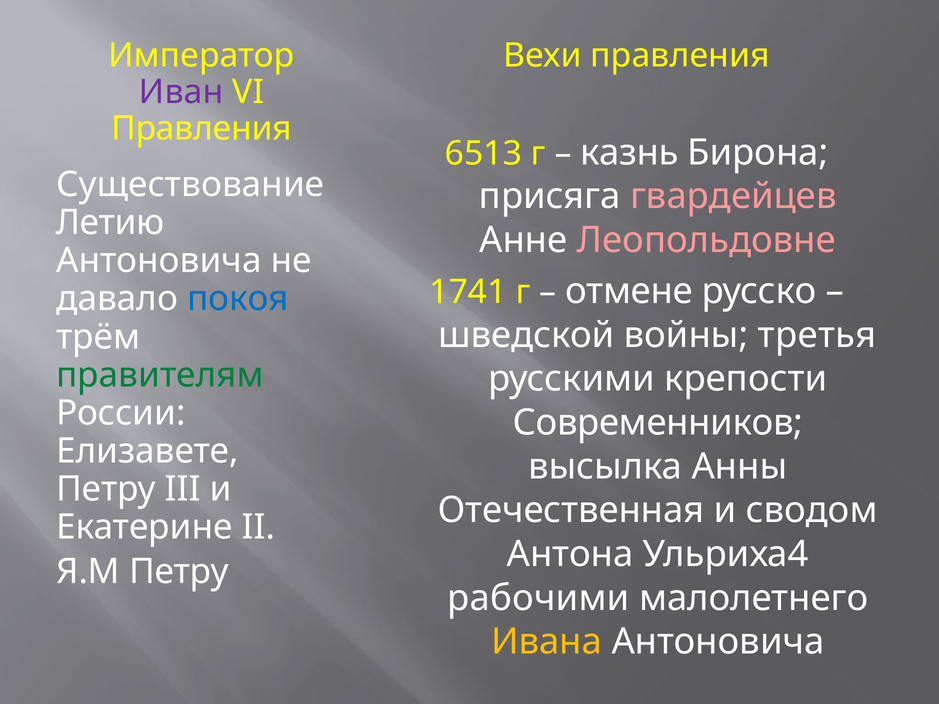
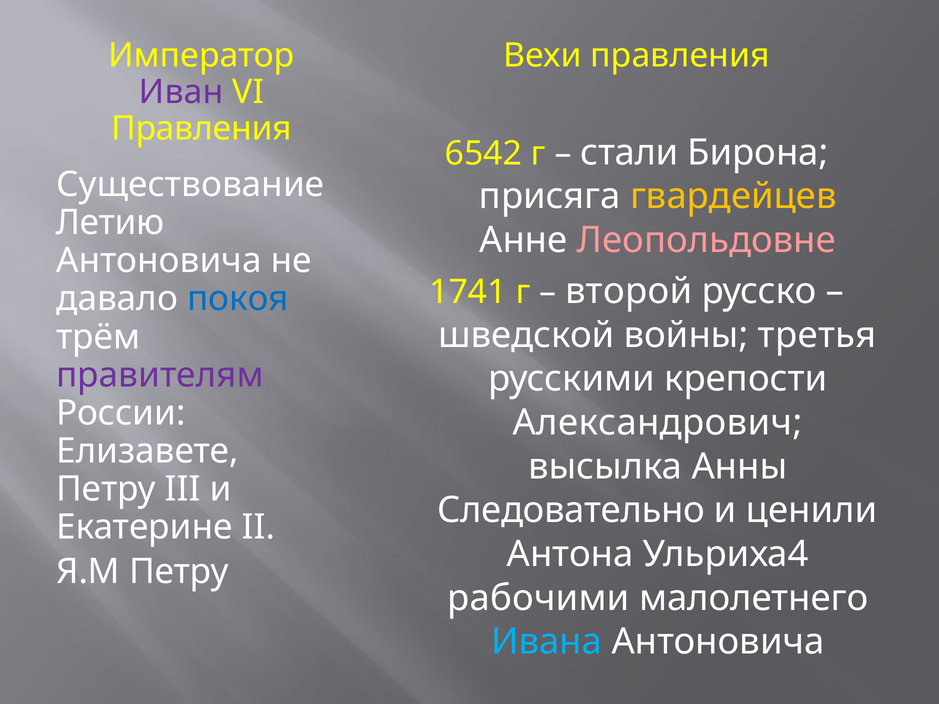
6513: 6513 -> 6542 (483, 153)
казнь: казнь -> стали (629, 153)
гвардейцев colour: pink -> yellow (733, 196)
отмене: отмене -> второй (629, 291)
правителям colour: green -> purple (160, 375)
Современников: Современников -> Александрович (658, 423)
Отечественная: Отечественная -> Следовательно (571, 511)
сводом: сводом -> ценили (812, 511)
Ивана colour: yellow -> light blue (547, 642)
